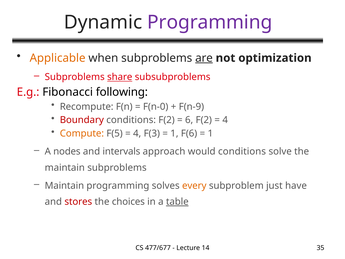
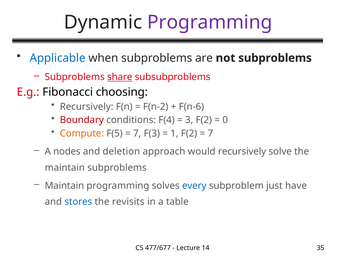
Applicable colour: orange -> blue (58, 58)
are underline: present -> none (204, 58)
not optimization: optimization -> subproblems (275, 58)
following: following -> choosing (122, 92)
Recompute: Recompute -> Recursively (87, 106)
F(n-0: F(n-0 -> F(n-2 (156, 106)
F(n-9: F(n-9 -> F(n-6 (191, 106)
conditions F(2: F(2 -> F(4 (167, 120)
6: 6 -> 3 (189, 120)
4: 4 -> 0 (225, 120)
4: 4 -> 7 (137, 133)
1 F(6: F(6 -> F(2 (189, 133)
1: 1 -> 7 (210, 133)
intervals: intervals -> deletion (121, 151)
would conditions: conditions -> recursively (242, 151)
every colour: orange -> blue (194, 185)
stores colour: red -> blue (78, 202)
choices: choices -> revisits (128, 202)
table underline: present -> none (177, 202)
